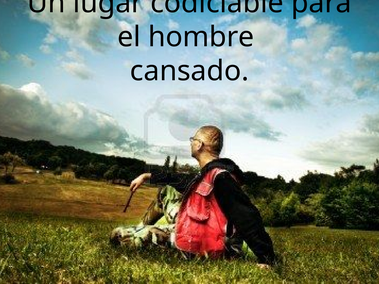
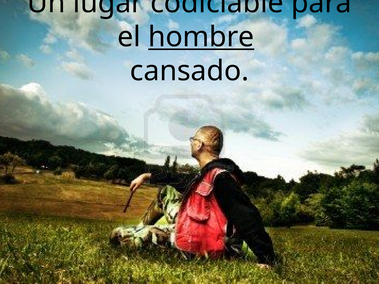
hombre underline: none -> present (201, 37)
